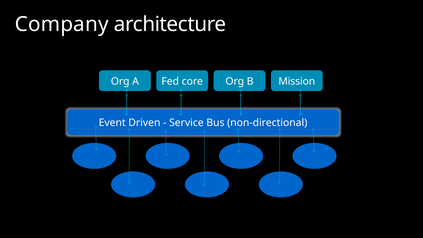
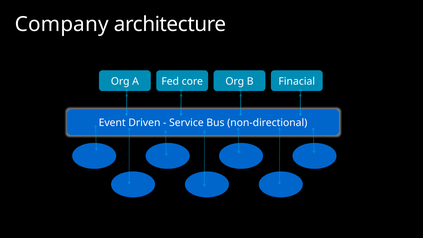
Mission: Mission -> Finacial (297, 81)
